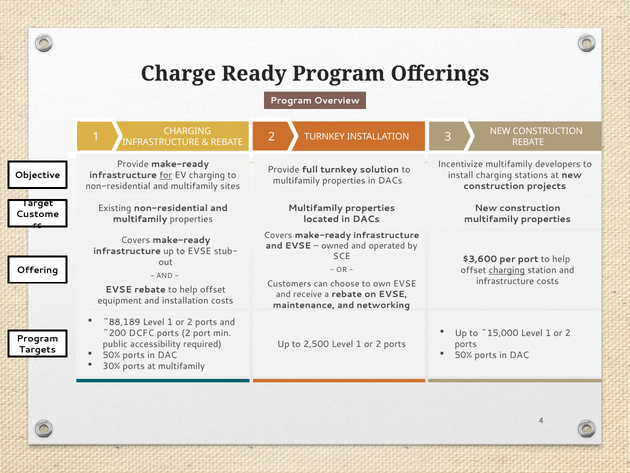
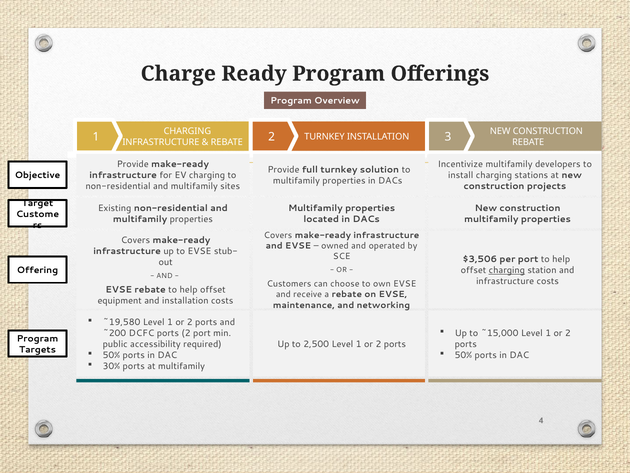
for underline: present -> none (166, 175)
$3,600: $3,600 -> $3,506 (480, 259)
~88,189: ~88,189 -> ~19,580 (121, 322)
